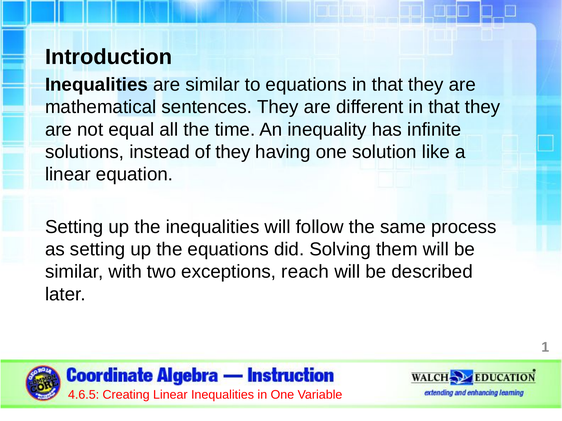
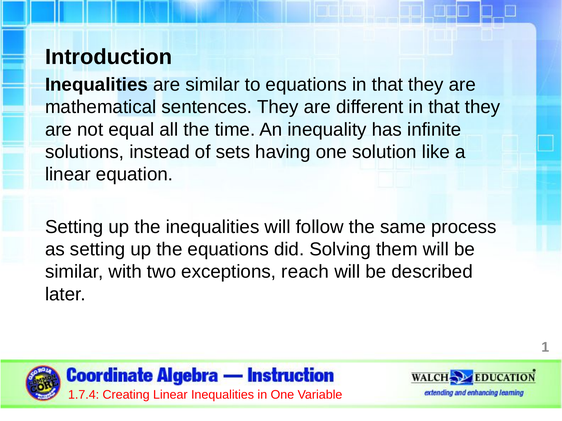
of they: they -> sets (233, 152)
4.6.5: 4.6.5 -> 1.7.4 (84, 395)
